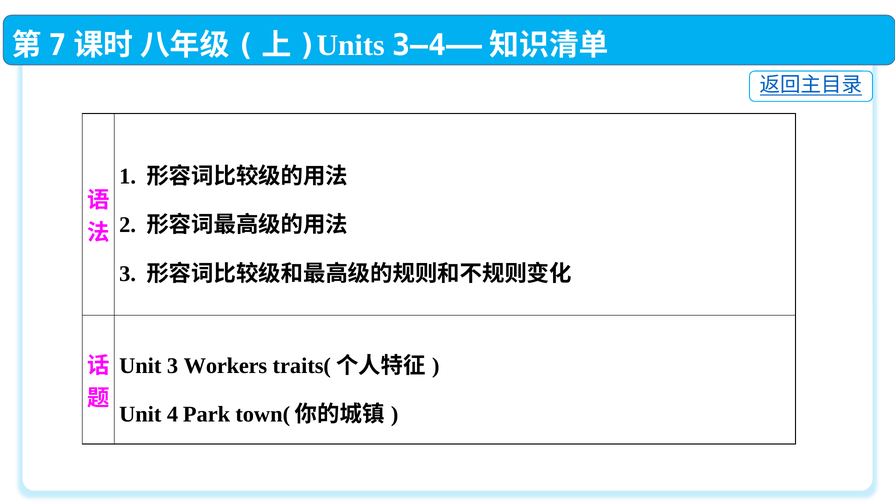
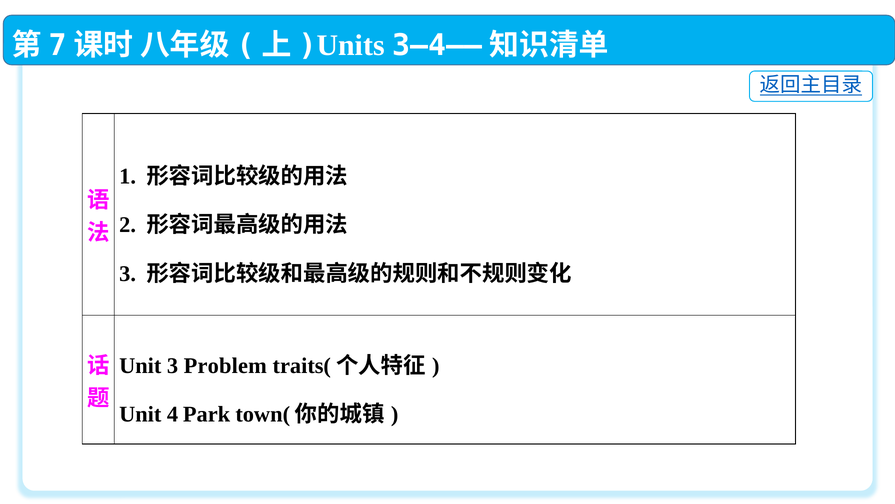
Workers: Workers -> Problem (225, 365)
